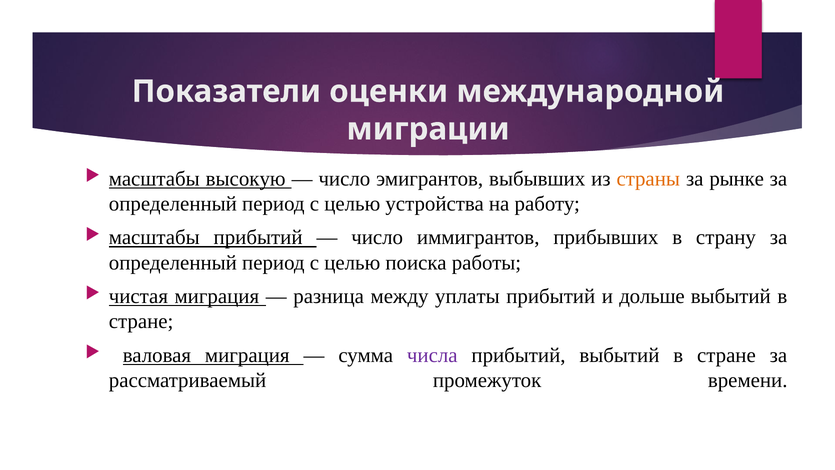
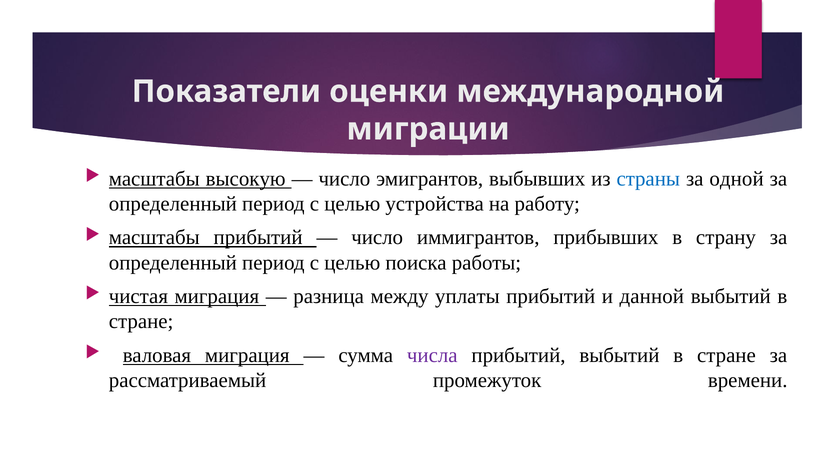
страны colour: orange -> blue (648, 179)
рынке: рынке -> одной (737, 179)
дольше: дольше -> данной (652, 296)
